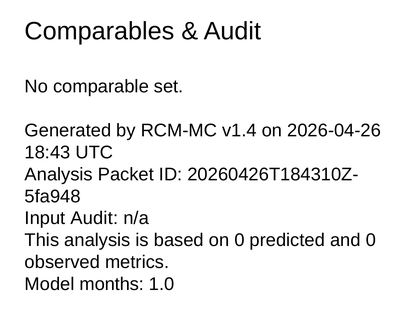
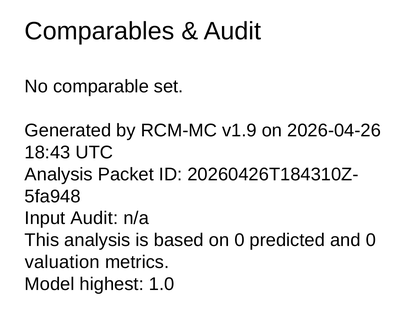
v1.4: v1.4 -> v1.9 (239, 130)
observed: observed -> valuation (62, 262)
months: months -> highest (112, 284)
